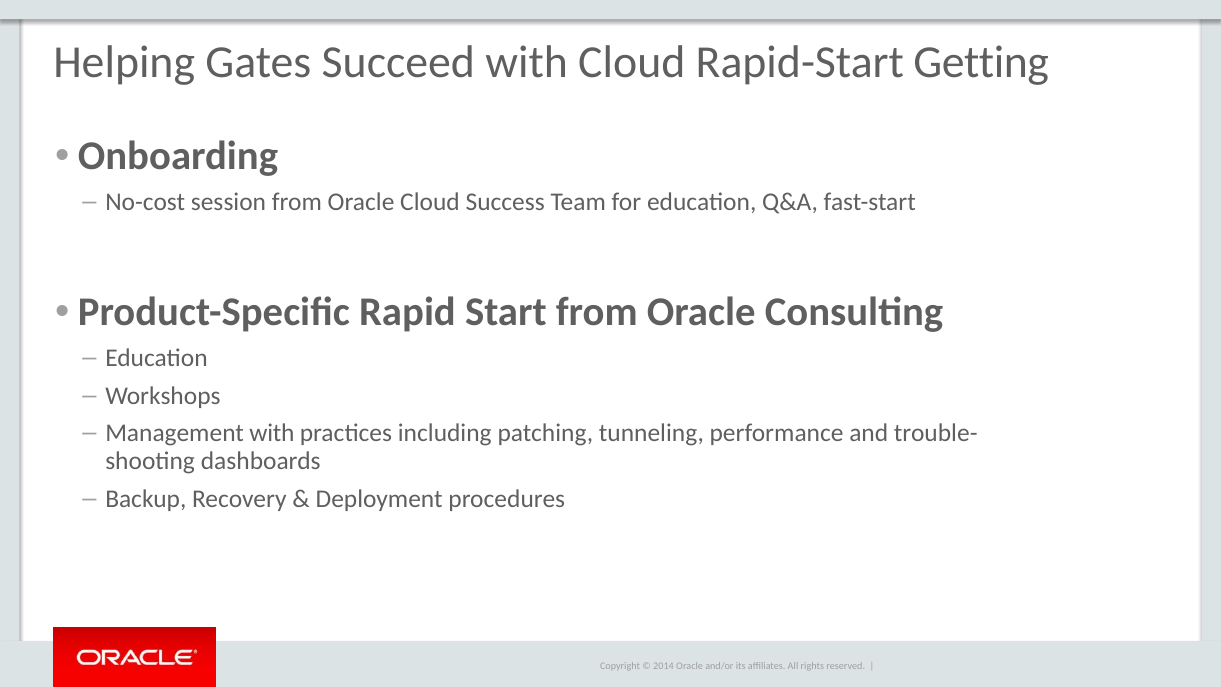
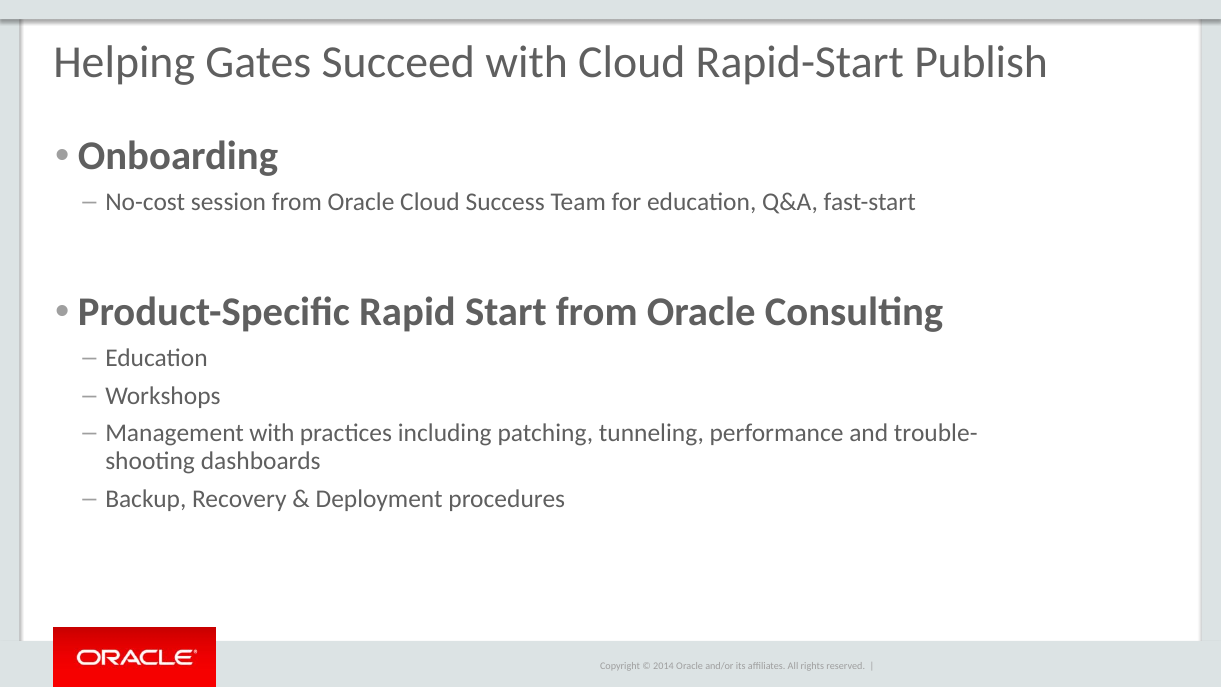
Getting: Getting -> Publish (981, 62)
